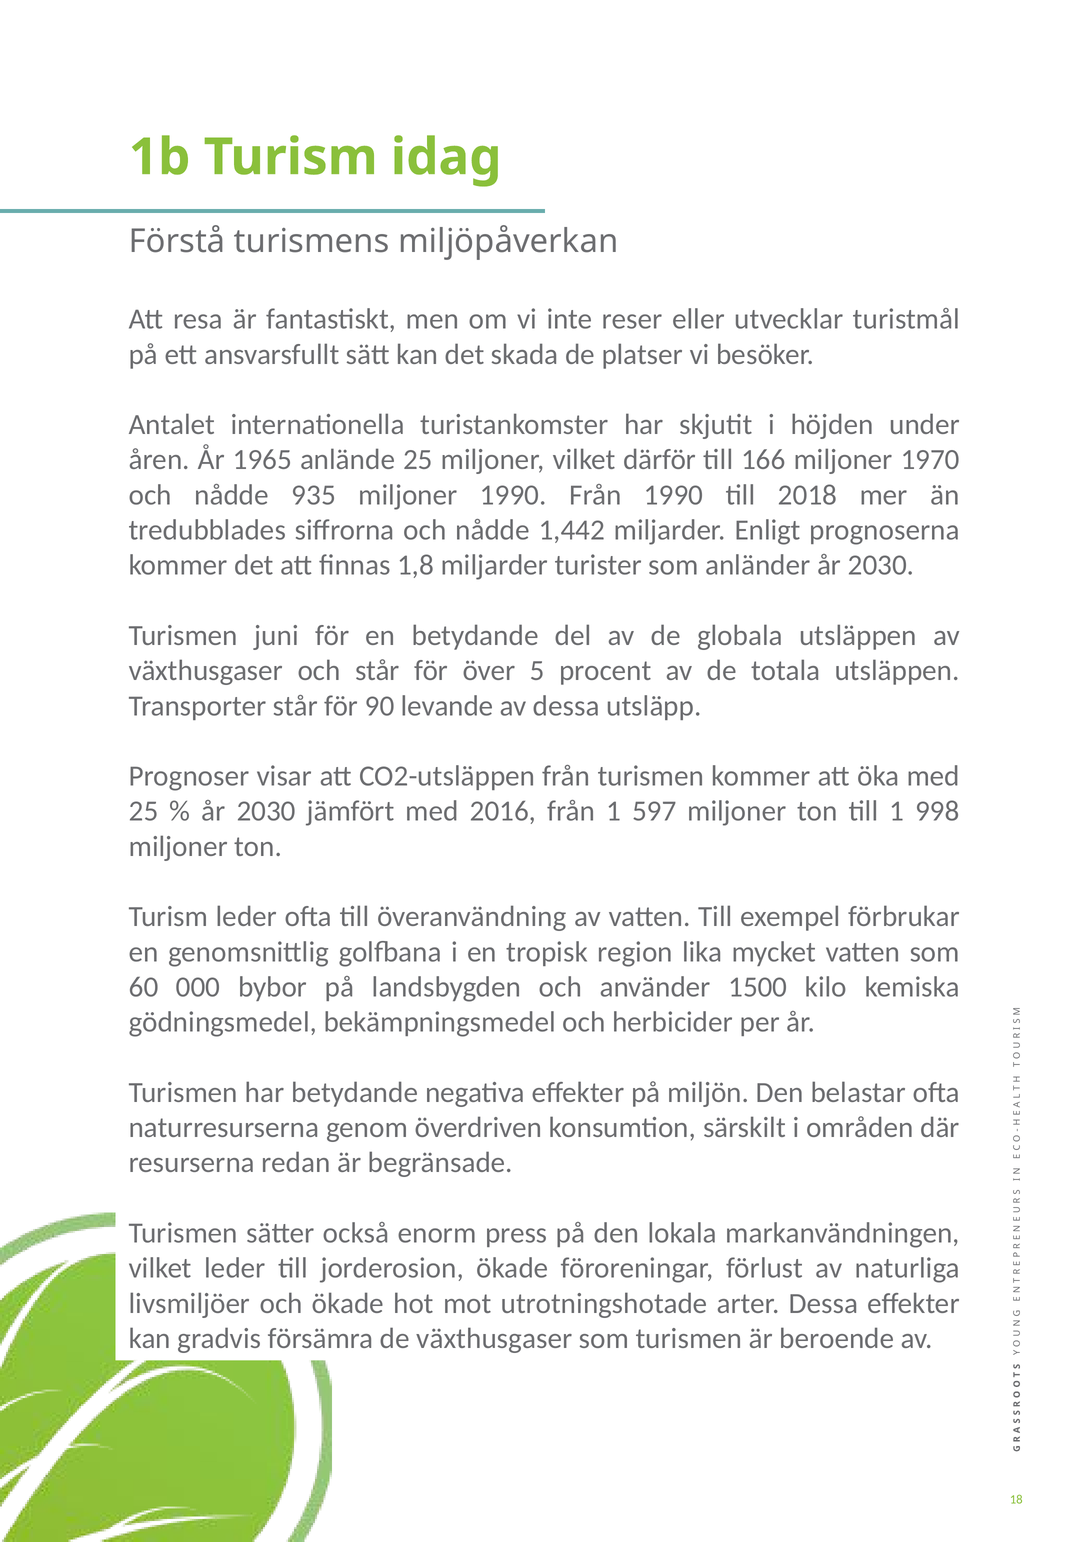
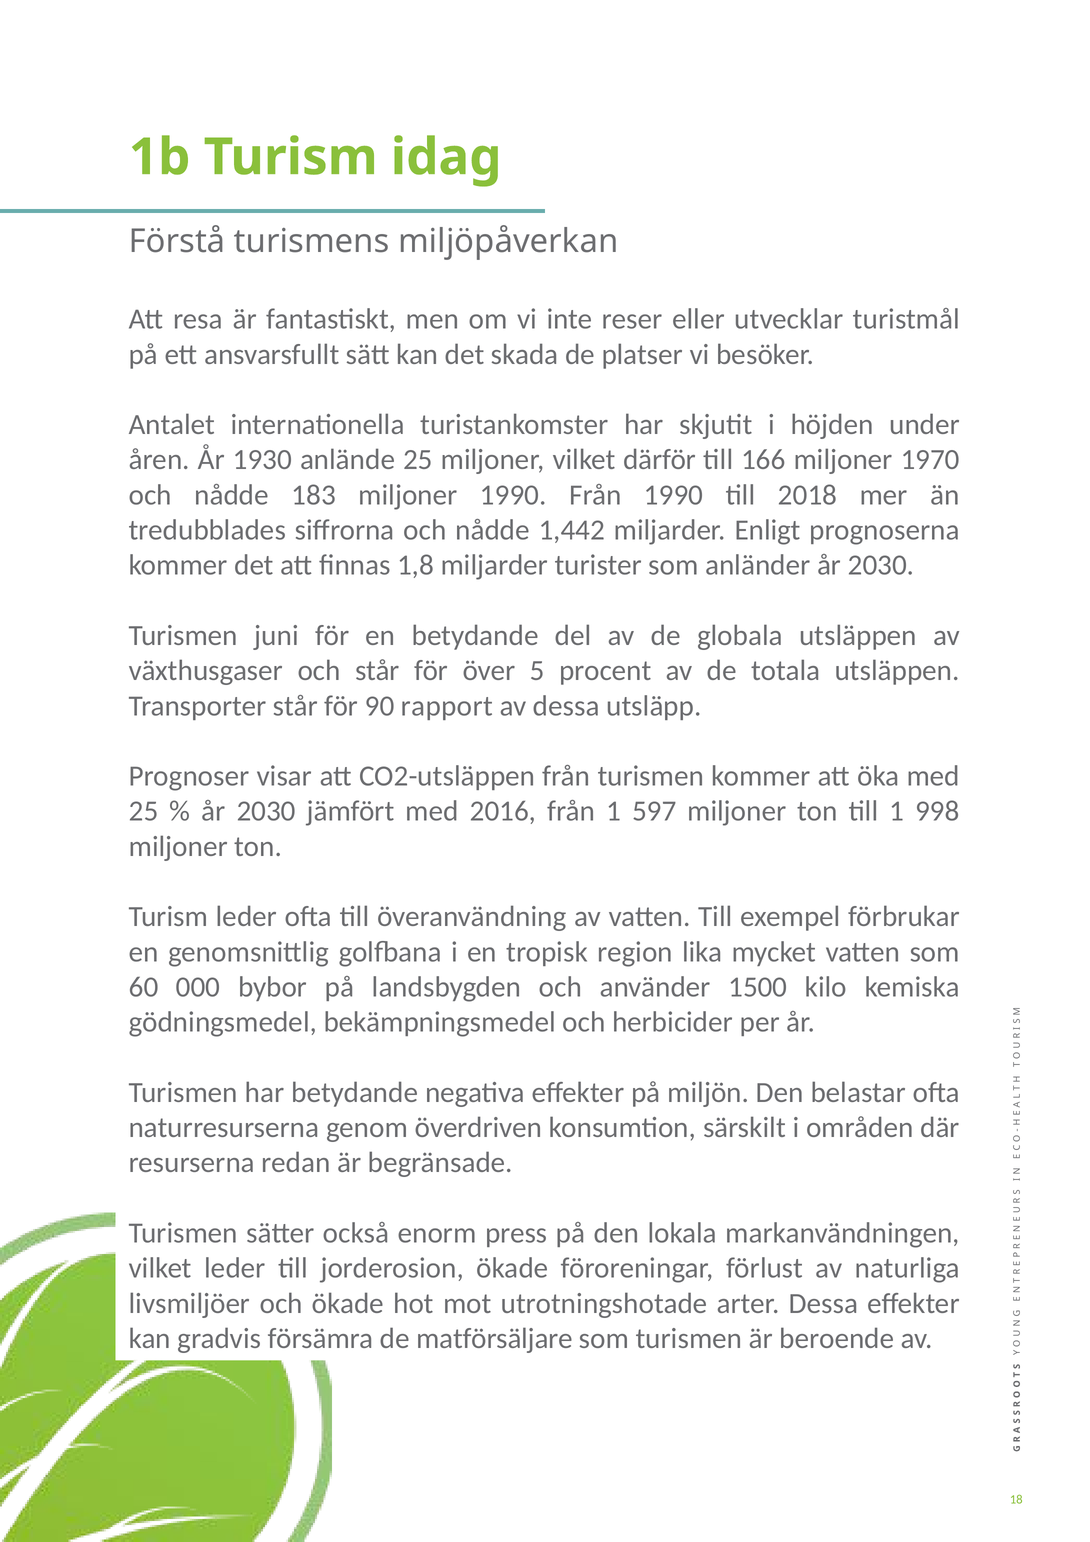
1965: 1965 -> 1930 (262, 460)
935: 935 -> 183 (314, 495)
levande: levande -> rapport (447, 706)
de växthusgaser: växthusgaser -> matförsäljare (495, 1338)
